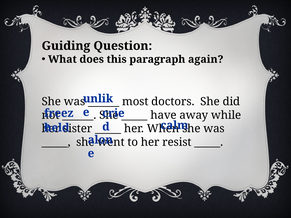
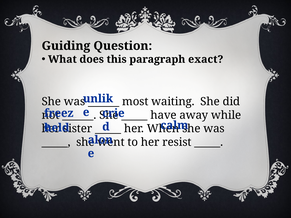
again: again -> exact (206, 59)
doctors: doctors -> waiting (173, 102)
